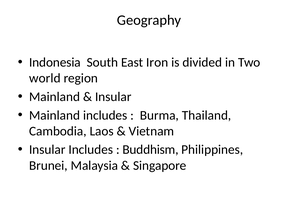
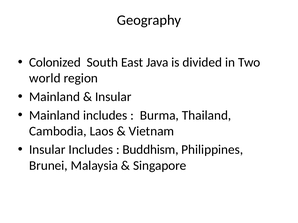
Indonesia: Indonesia -> Colonized (55, 63)
Iron: Iron -> Java (157, 63)
